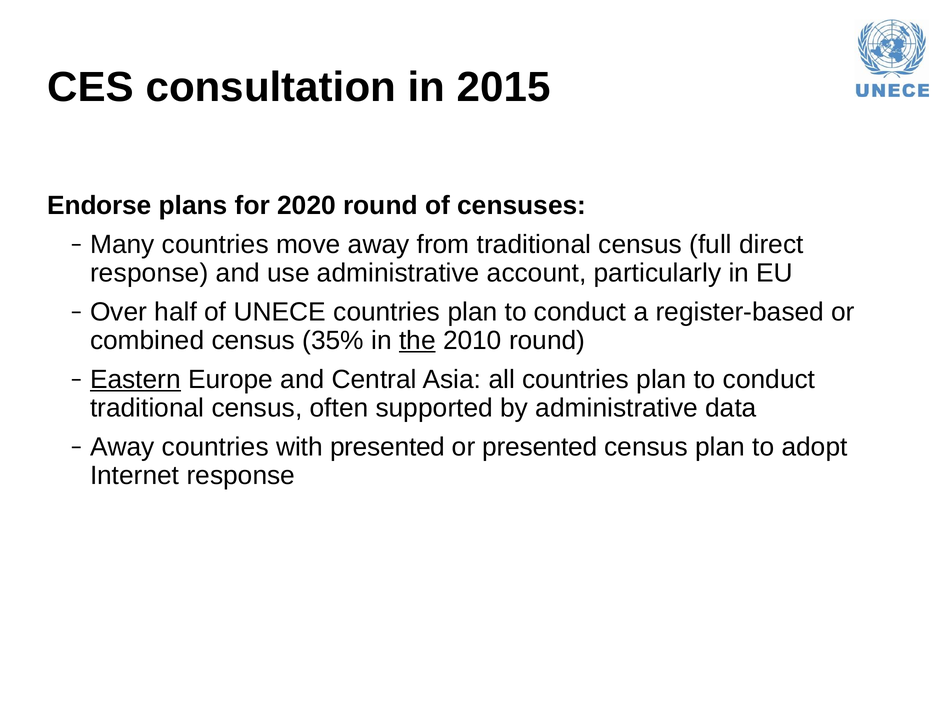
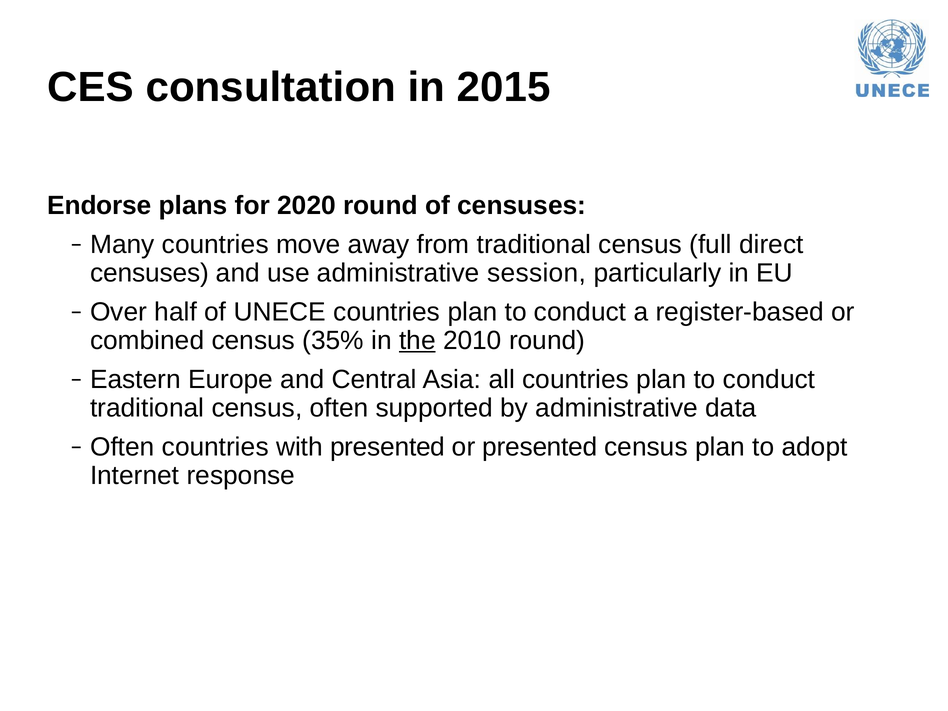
response: response -> censuses (149, 273)
account: account -> session (537, 273)
Eastern underline: present -> none (135, 379)
Away: Away -> Often (122, 447)
